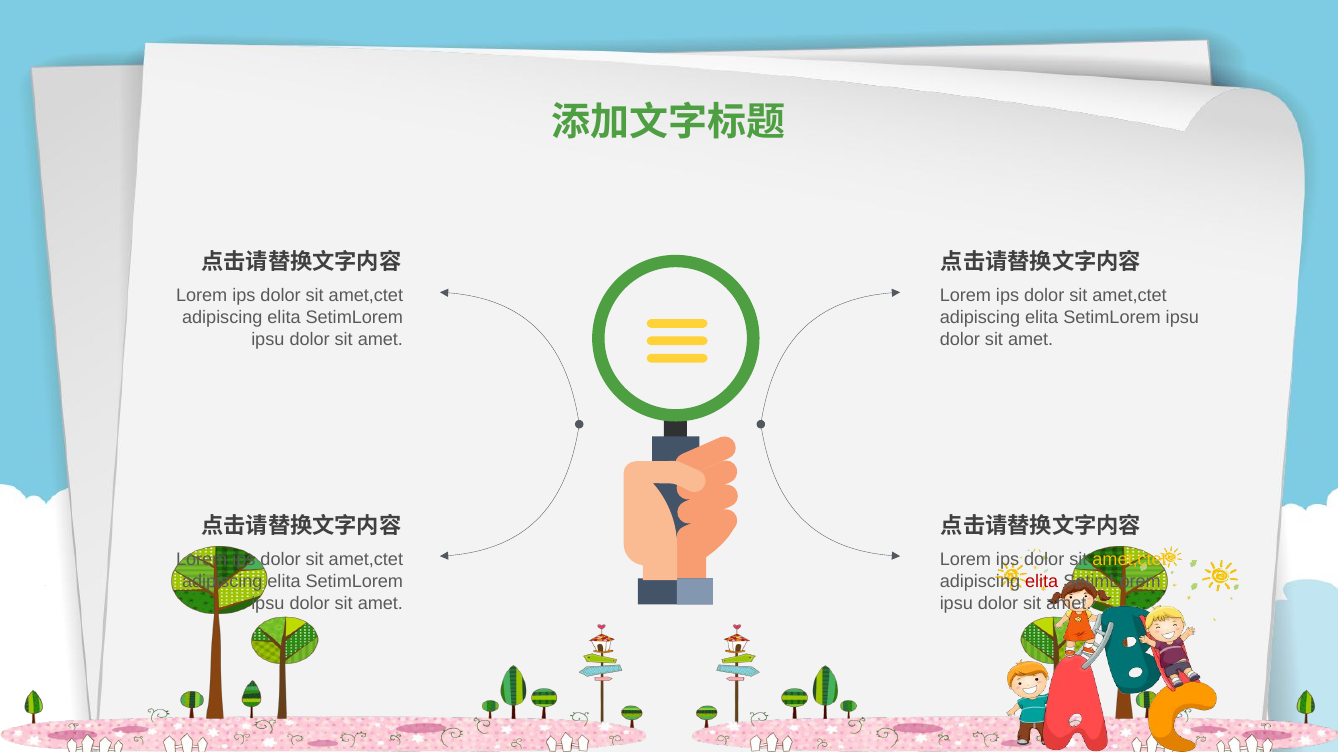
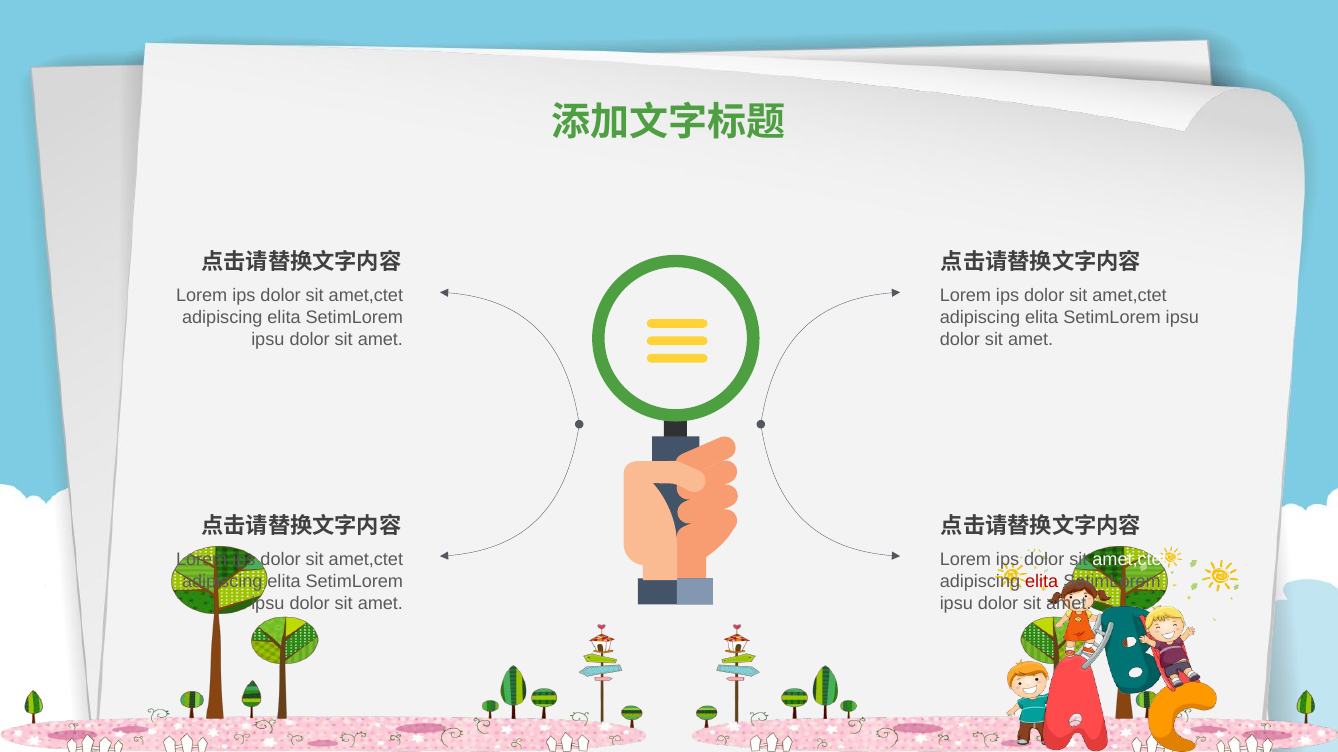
amet,ctet colour: yellow -> white (1130, 560)
